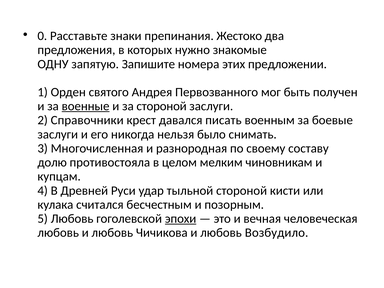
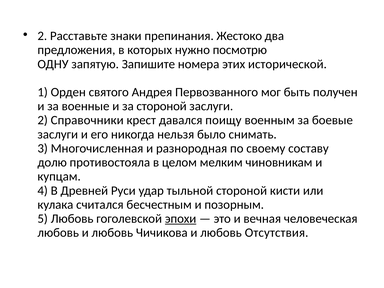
0: 0 -> 2 (42, 36)
знакомые: знакомые -> посмотрю (240, 50)
предложении: предложении -> исторической (287, 64)
военные underline: present -> none (86, 106)
писать: писать -> поищу (223, 120)
Возбудило: Возбудило -> Отсутствия (277, 233)
